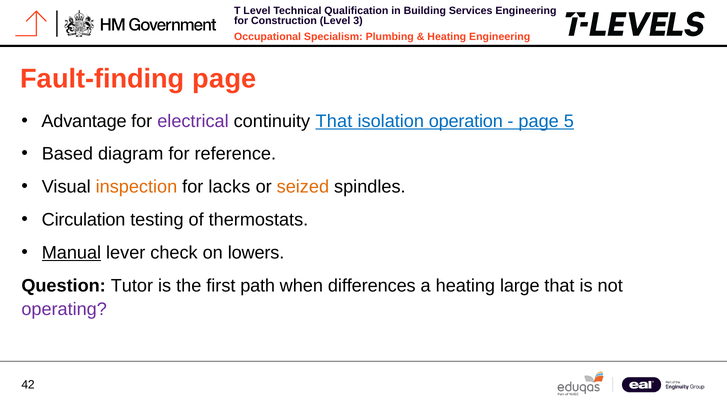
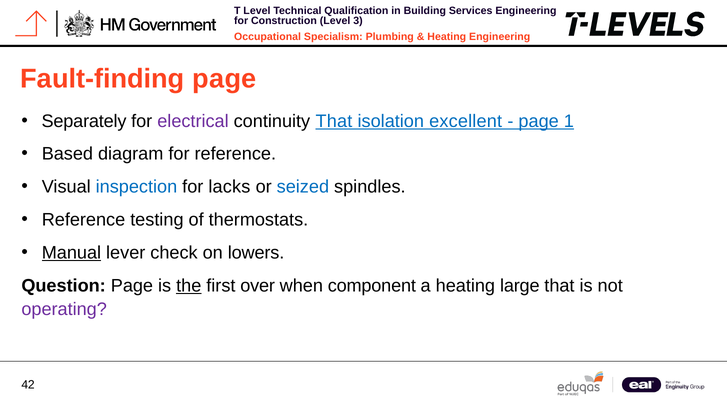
Advantage: Advantage -> Separately (84, 121)
operation: operation -> excellent (466, 121)
5: 5 -> 1 (569, 121)
inspection colour: orange -> blue (136, 187)
seized colour: orange -> blue (303, 187)
Circulation: Circulation -> Reference (84, 220)
Question Tutor: Tutor -> Page (132, 286)
the underline: none -> present (189, 286)
path: path -> over (258, 286)
differences: differences -> component (372, 286)
